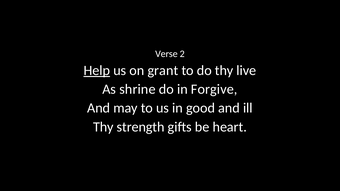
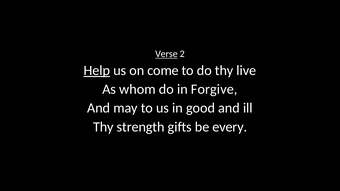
Verse underline: none -> present (166, 54)
grant: grant -> come (163, 71)
shrine: shrine -> whom (137, 89)
heart: heart -> every (230, 127)
